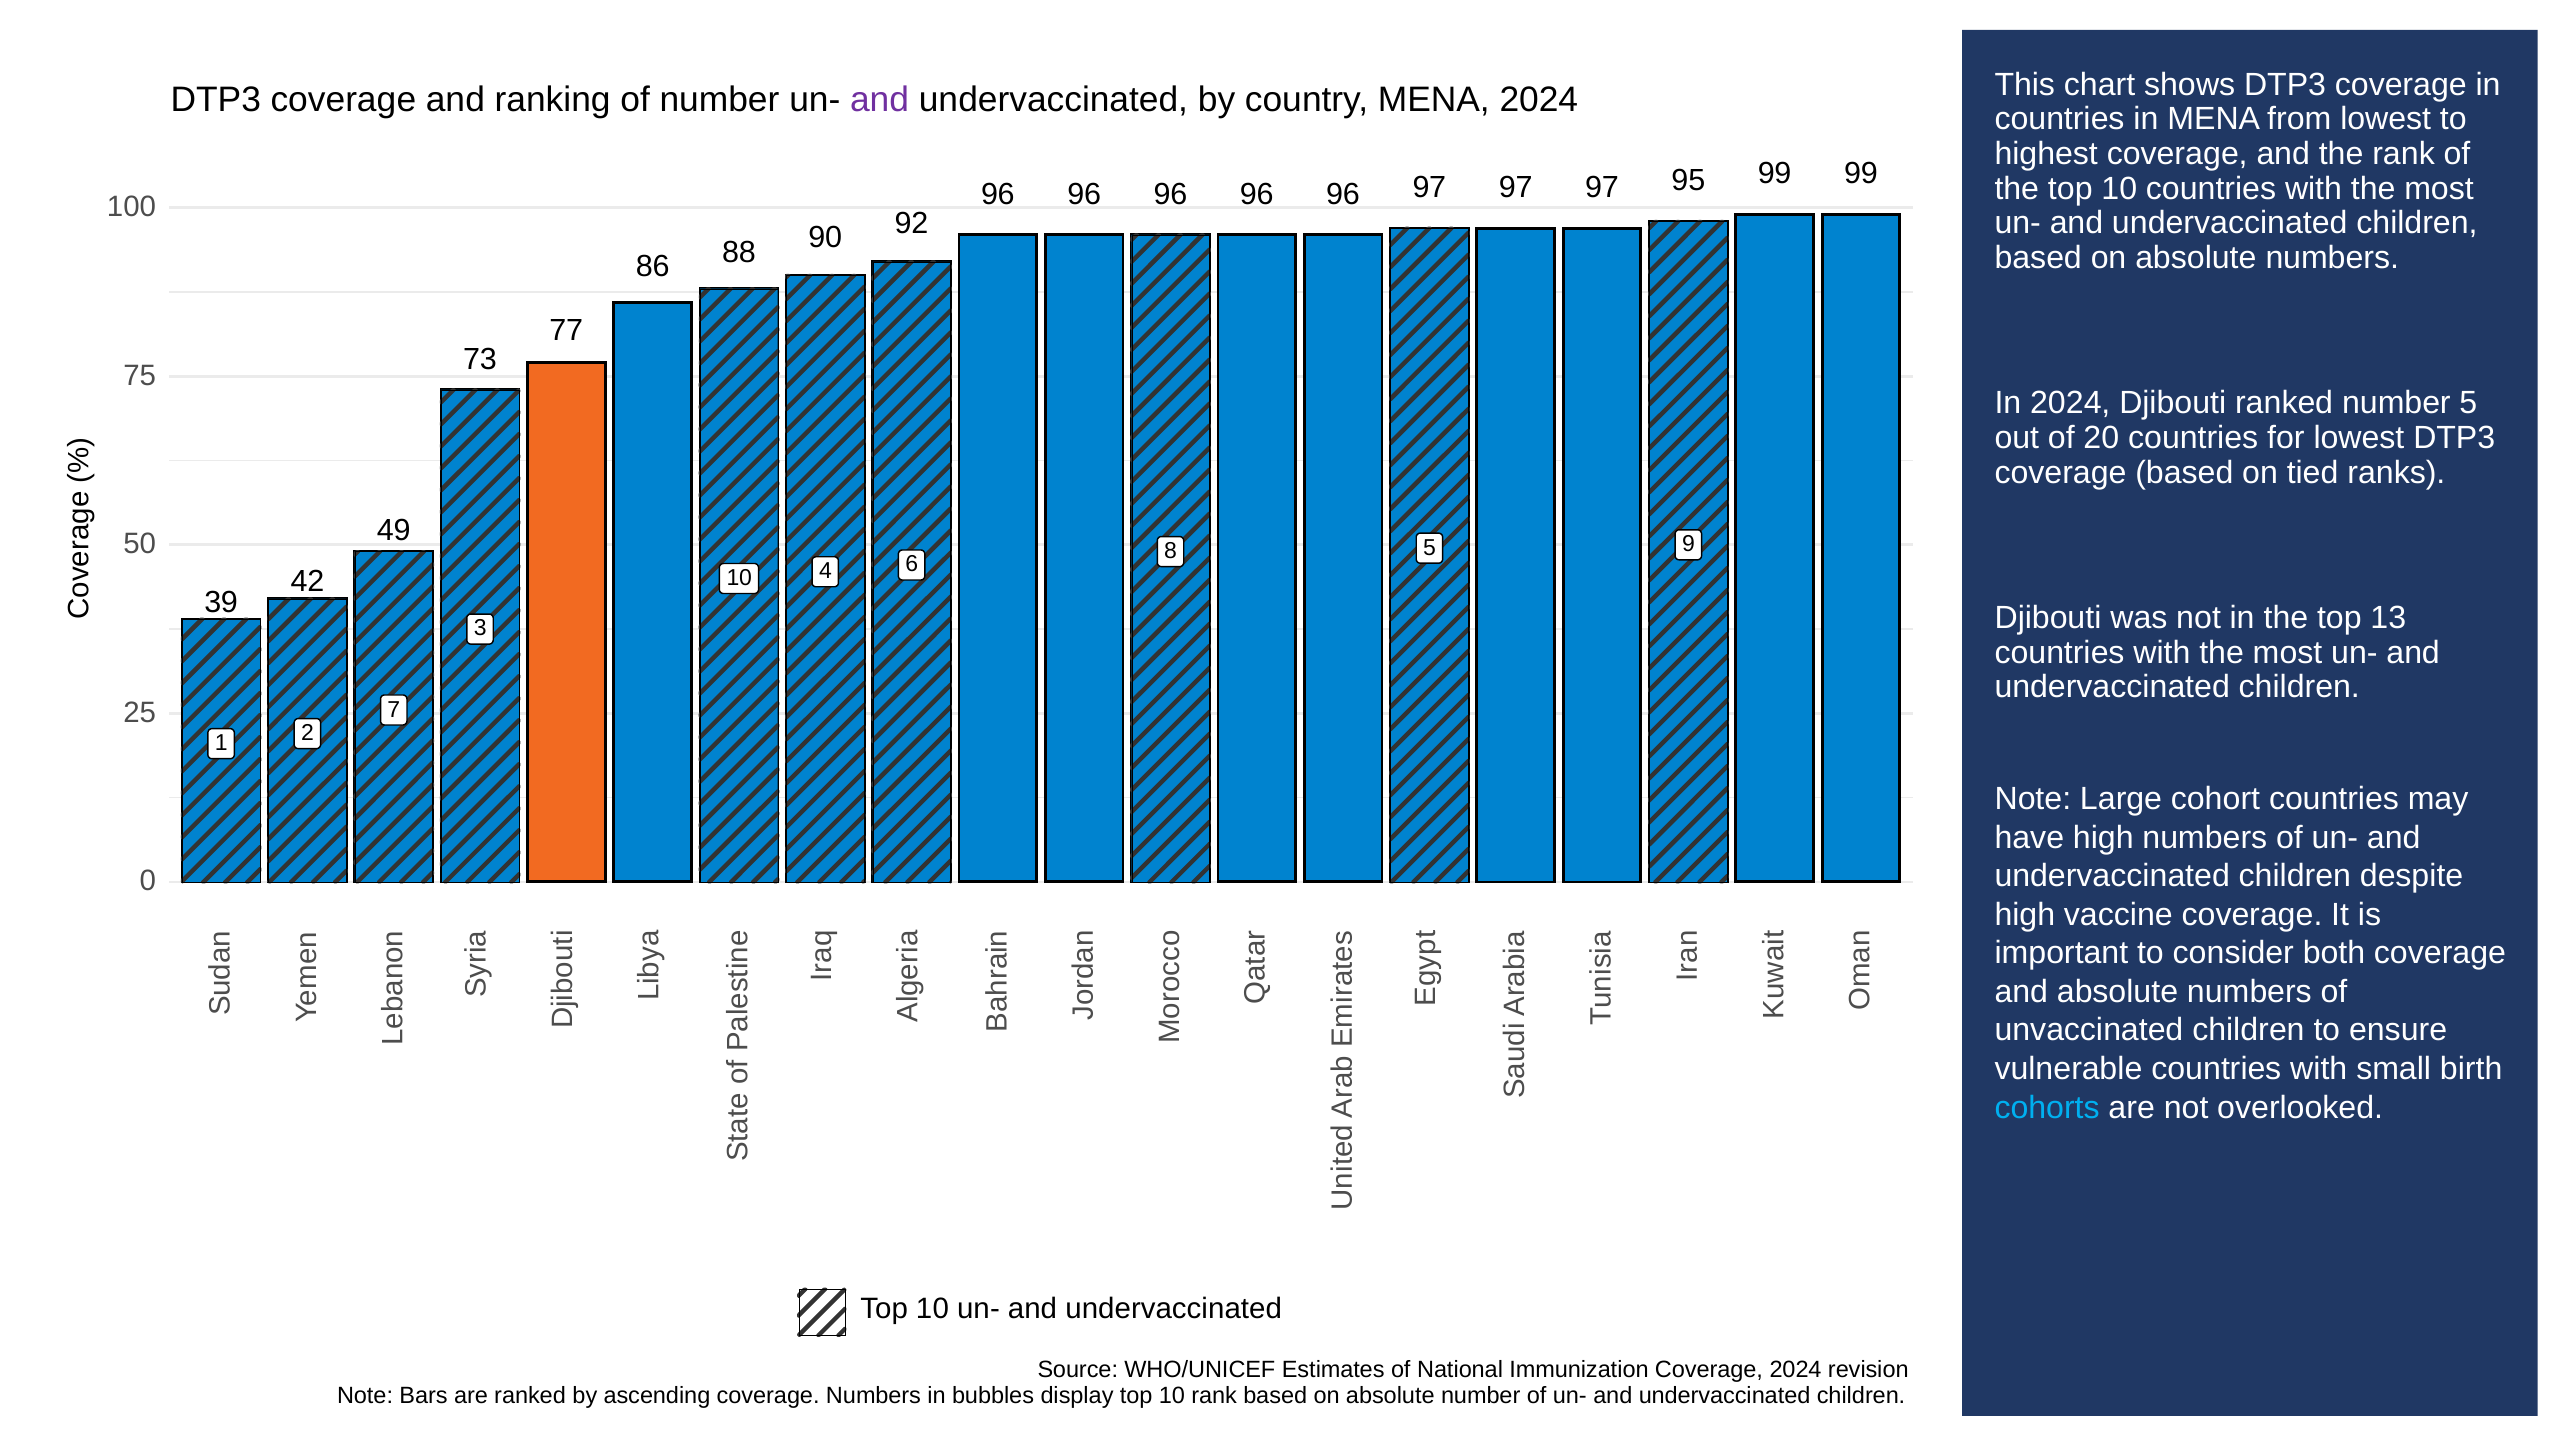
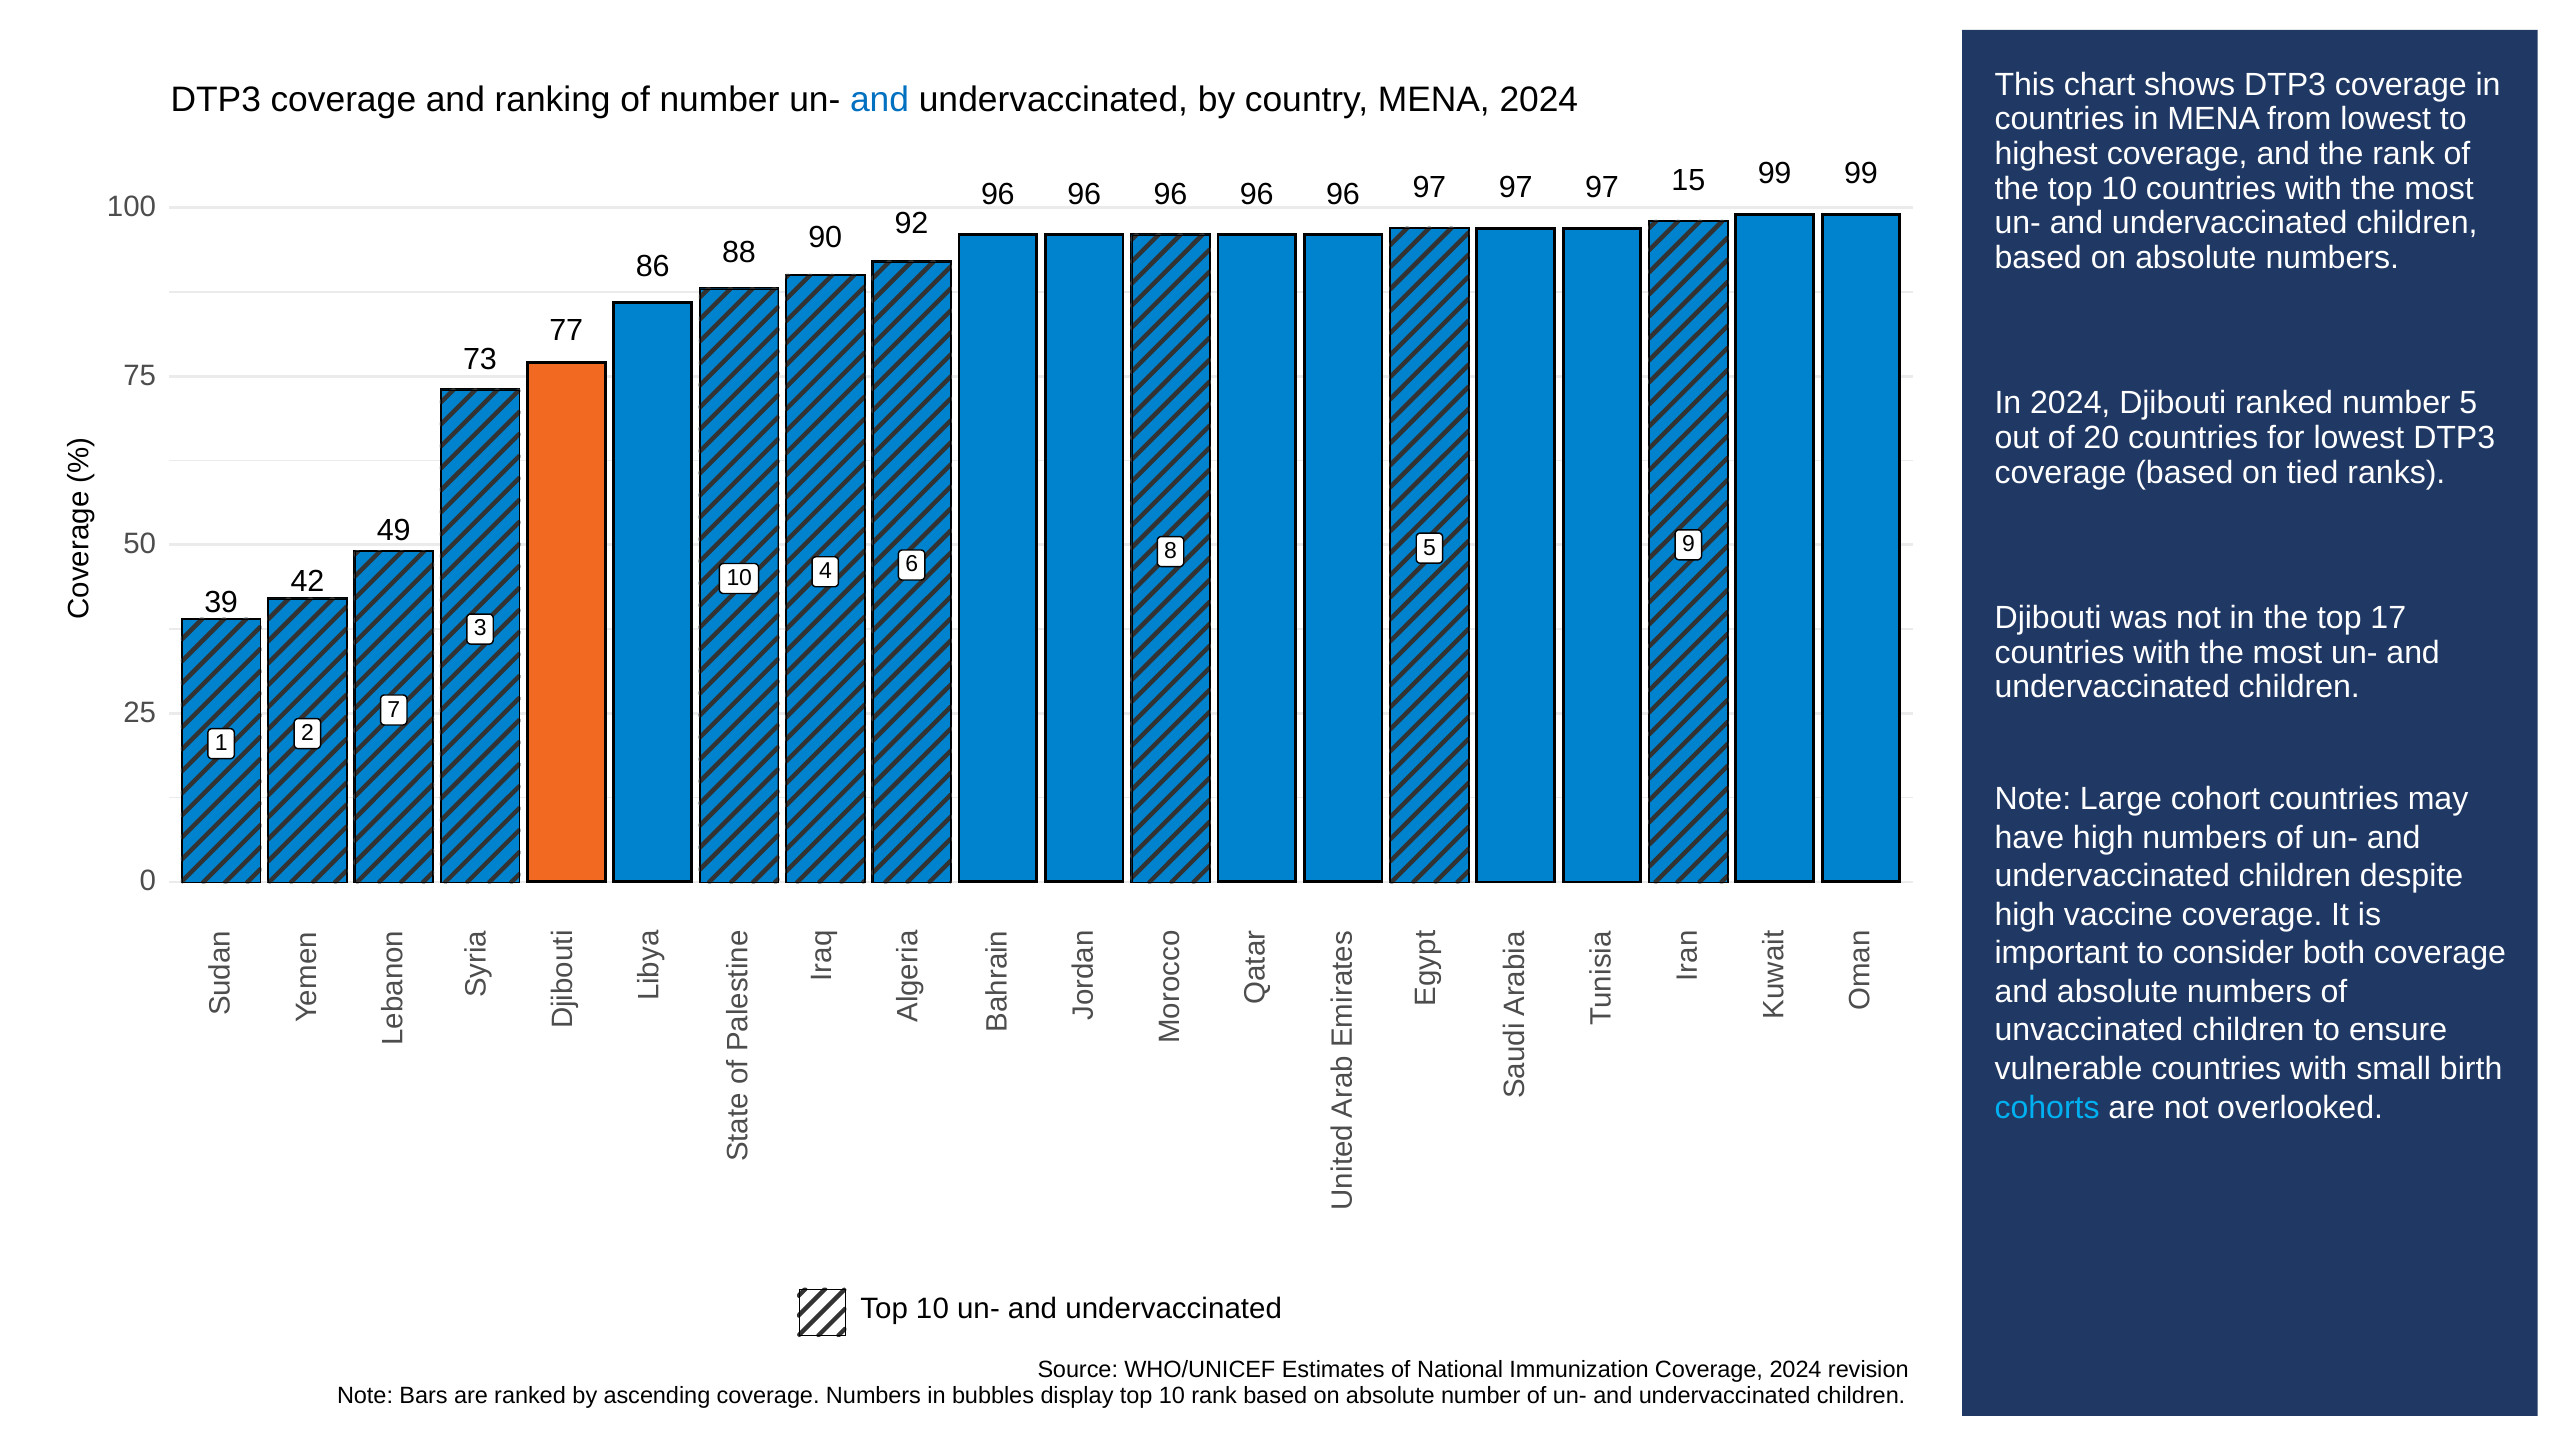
and colour: purple -> blue (880, 99)
95: 95 -> 15 (1688, 180)
13: 13 -> 17 (2388, 618)
